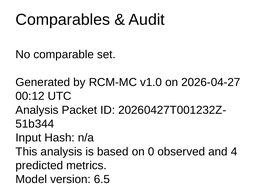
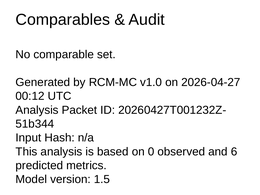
4: 4 -> 6 (234, 152)
6.5: 6.5 -> 1.5 (102, 179)
